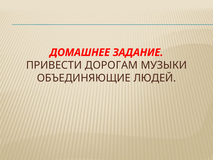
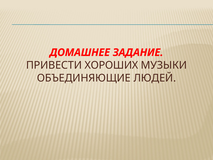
ДОРОГАМ: ДОРОГАМ -> ХОРОШИХ (111, 65)
